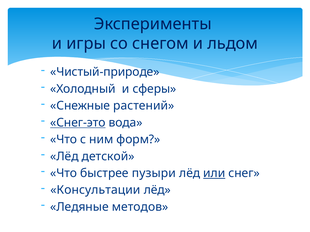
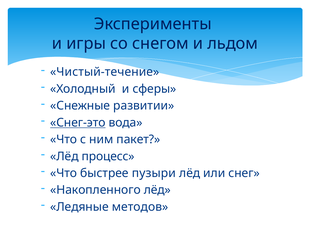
Чистый-природе: Чистый-природе -> Чистый-течение (105, 72)
растений: растений -> развитии (144, 106)
форм: форм -> пакет (138, 140)
детской: детской -> процесс (108, 157)
или underline: present -> none (214, 174)
Консультации: Консультации -> Накопленного (95, 190)
